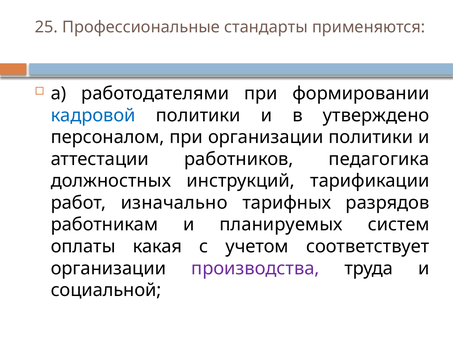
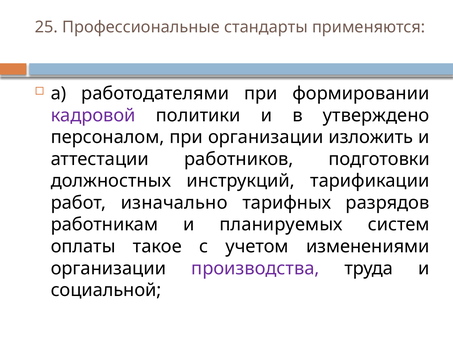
кадровой colour: blue -> purple (93, 116)
организации политики: политики -> изложить (371, 138)
педагогика: педагогика -> подготовки (379, 159)
какая: какая -> такое (157, 247)
соответствует: соответствует -> изменениями (368, 247)
